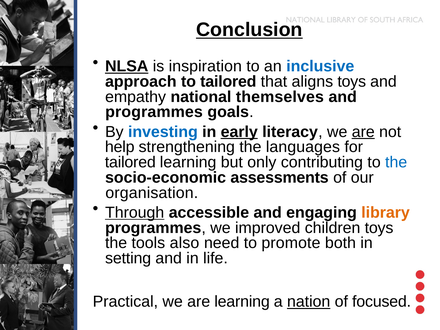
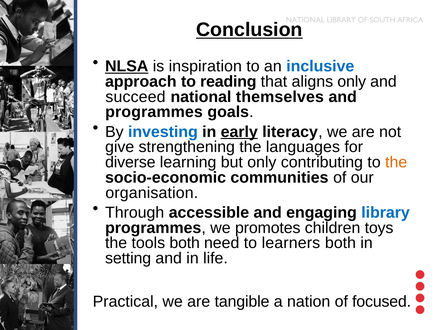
to tailored: tailored -> reading (228, 82)
aligns toys: toys -> only (352, 82)
empathy: empathy -> succeed (135, 97)
are underline: present -> none (363, 132)
help: help -> give (120, 147)
tailored: tailored -> diverse (130, 162)
the colour: blue -> orange (396, 162)
assessments: assessments -> communities (279, 178)
Through underline: present -> none (135, 213)
library colour: orange -> blue (386, 213)
improved: improved -> promotes (268, 228)
tools also: also -> both (185, 243)
promote: promote -> learners (291, 243)
are learning: learning -> tangible (242, 302)
nation underline: present -> none (309, 302)
